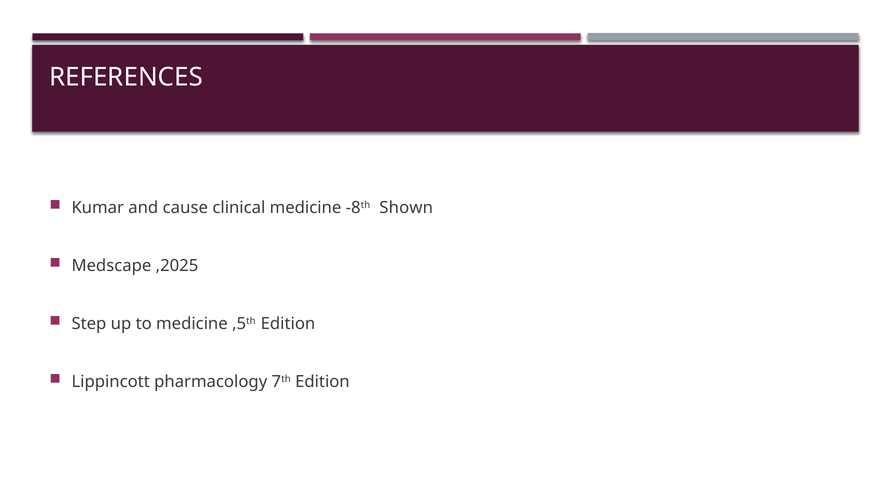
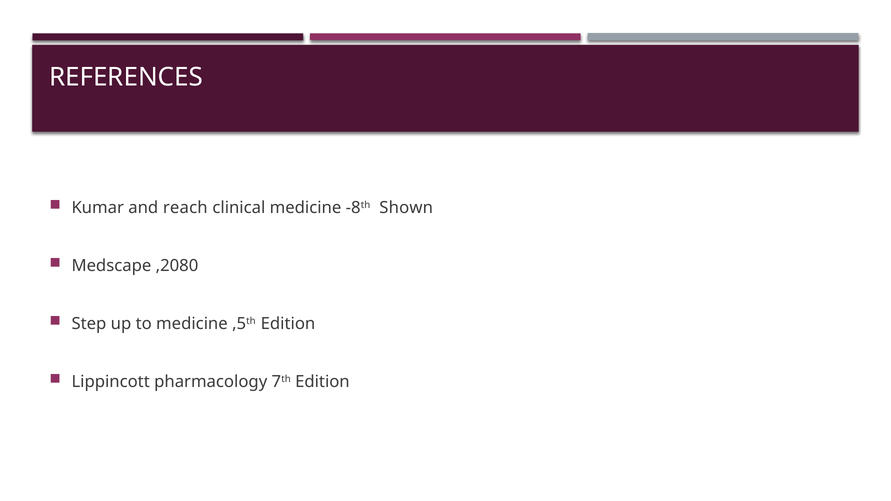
cause: cause -> reach (185, 208)
,2025: ,2025 -> ,2080 (177, 266)
